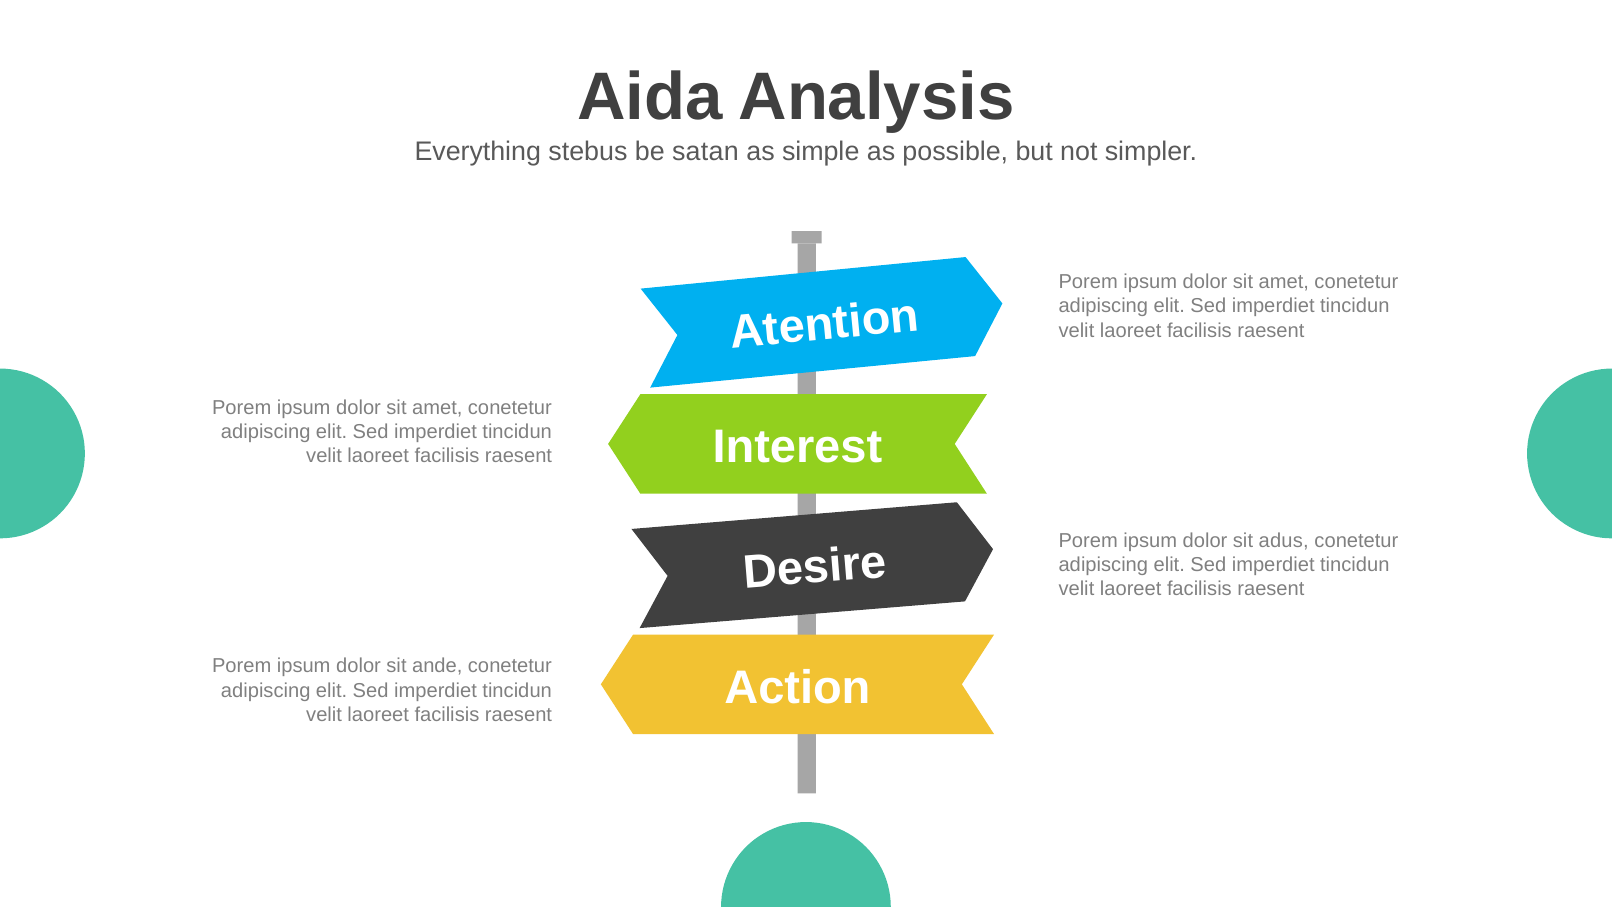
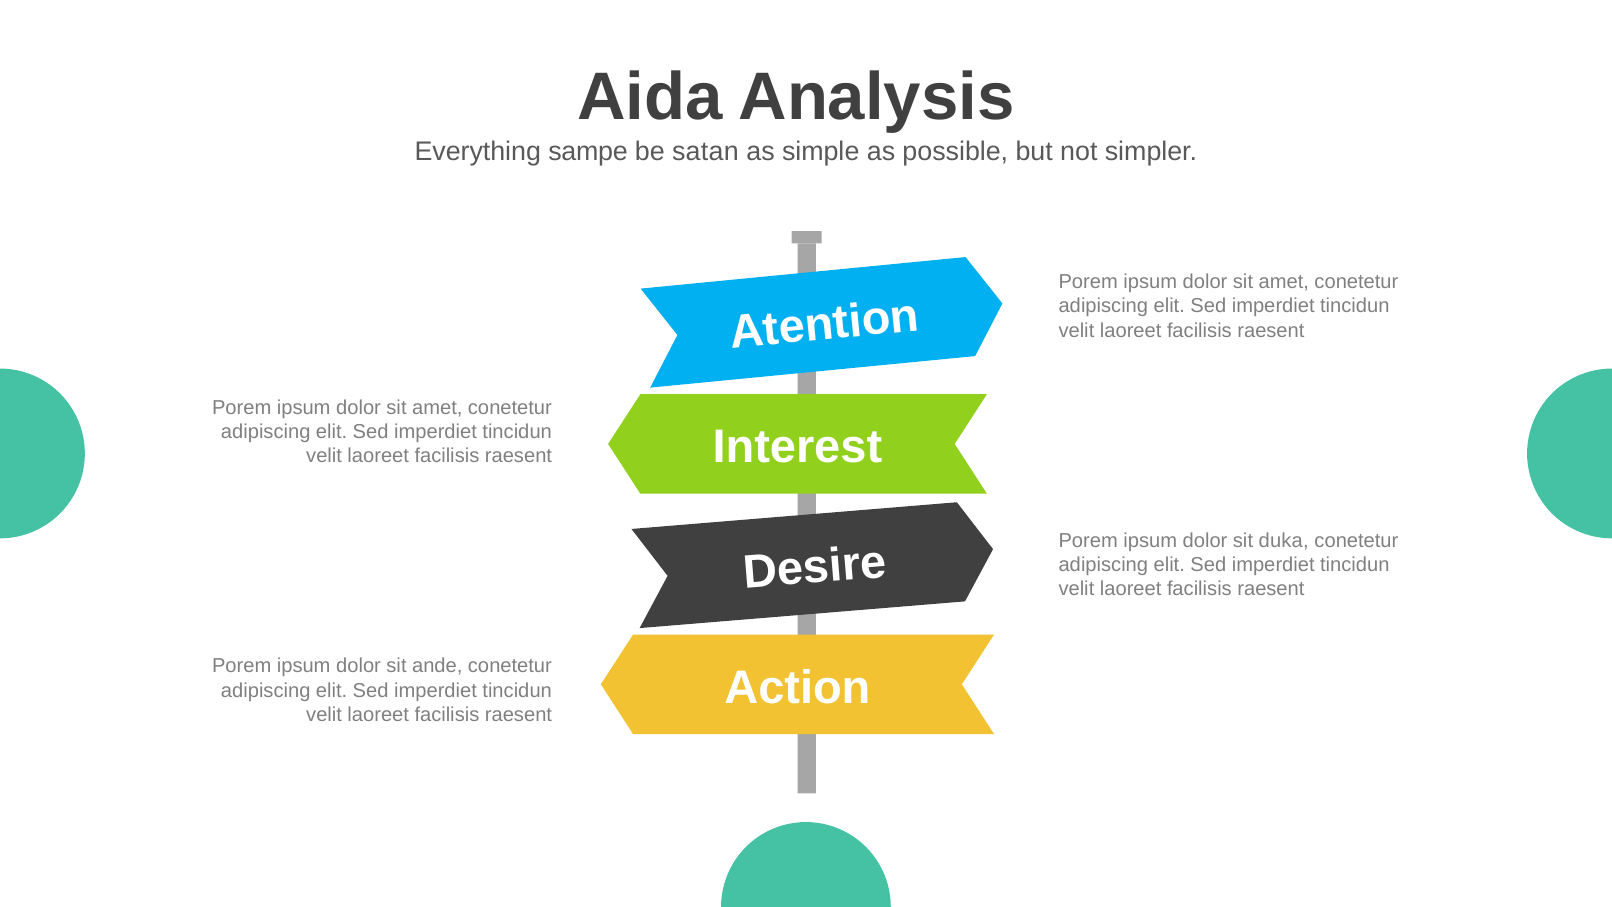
stebus: stebus -> sampe (588, 151)
adus: adus -> duka (1284, 541)
